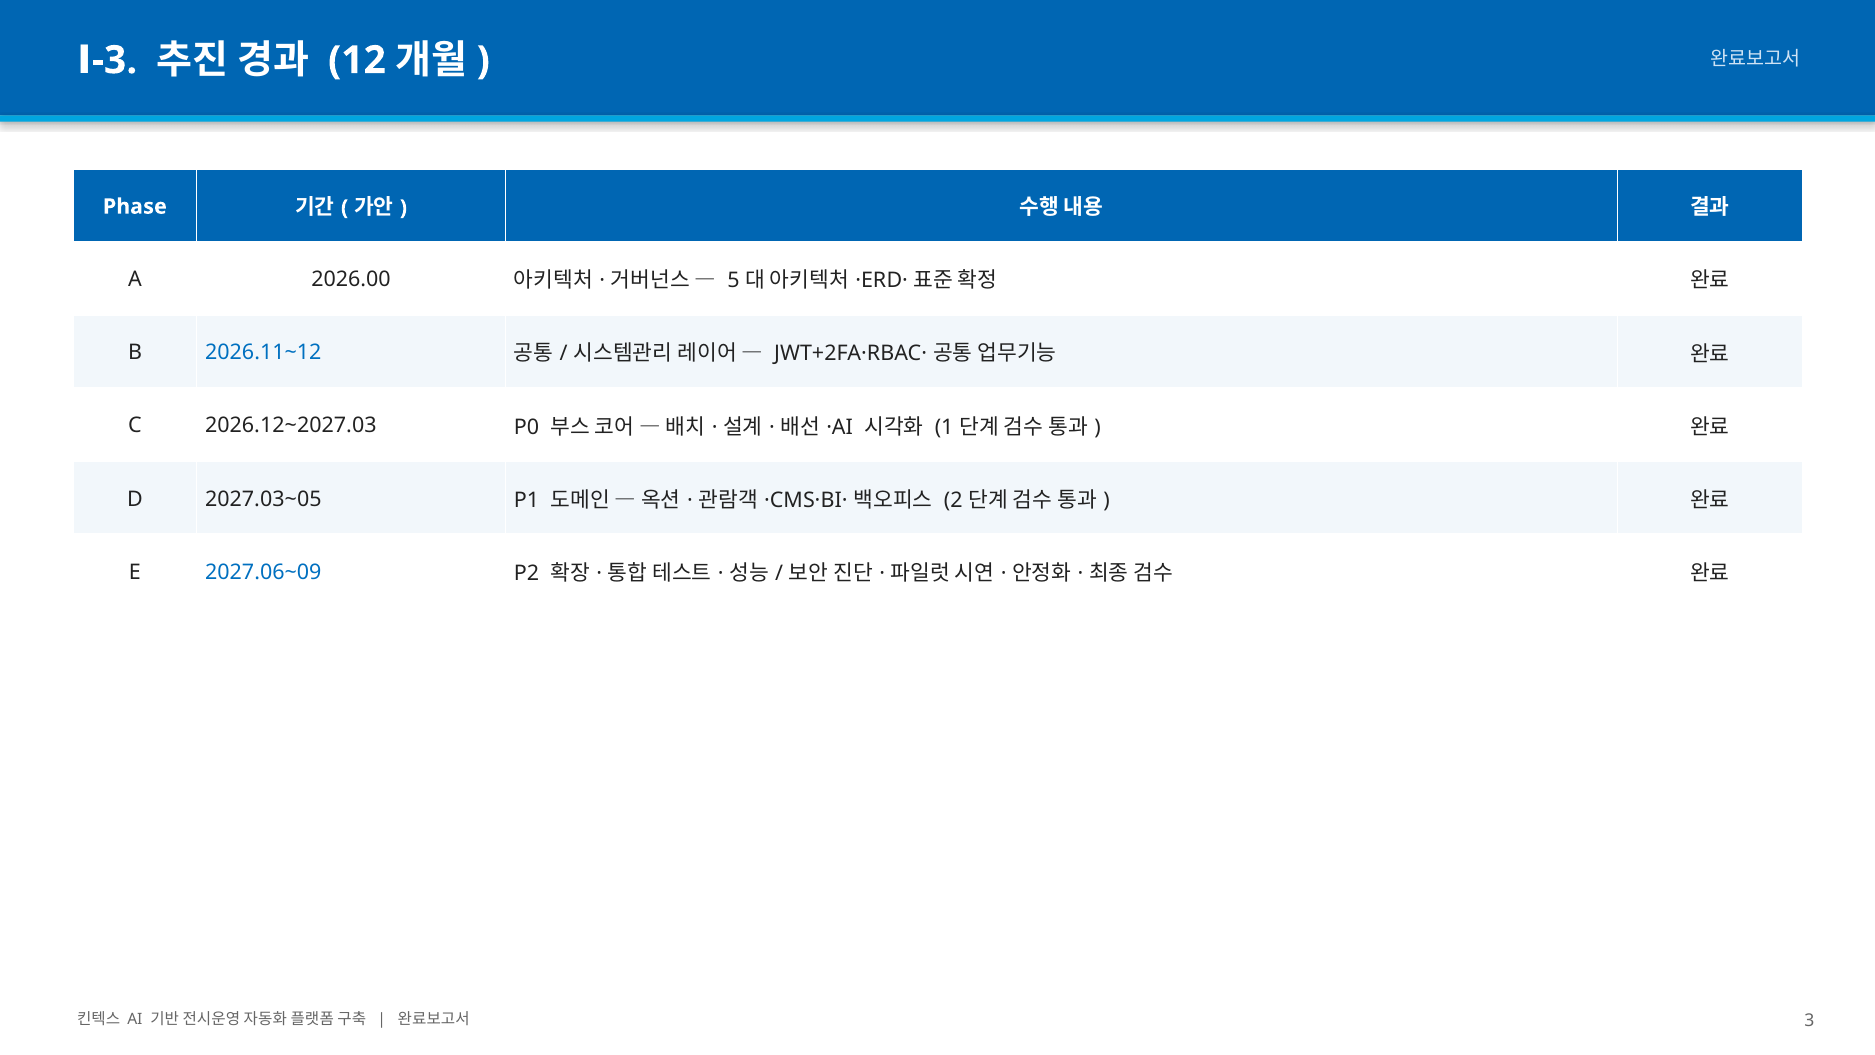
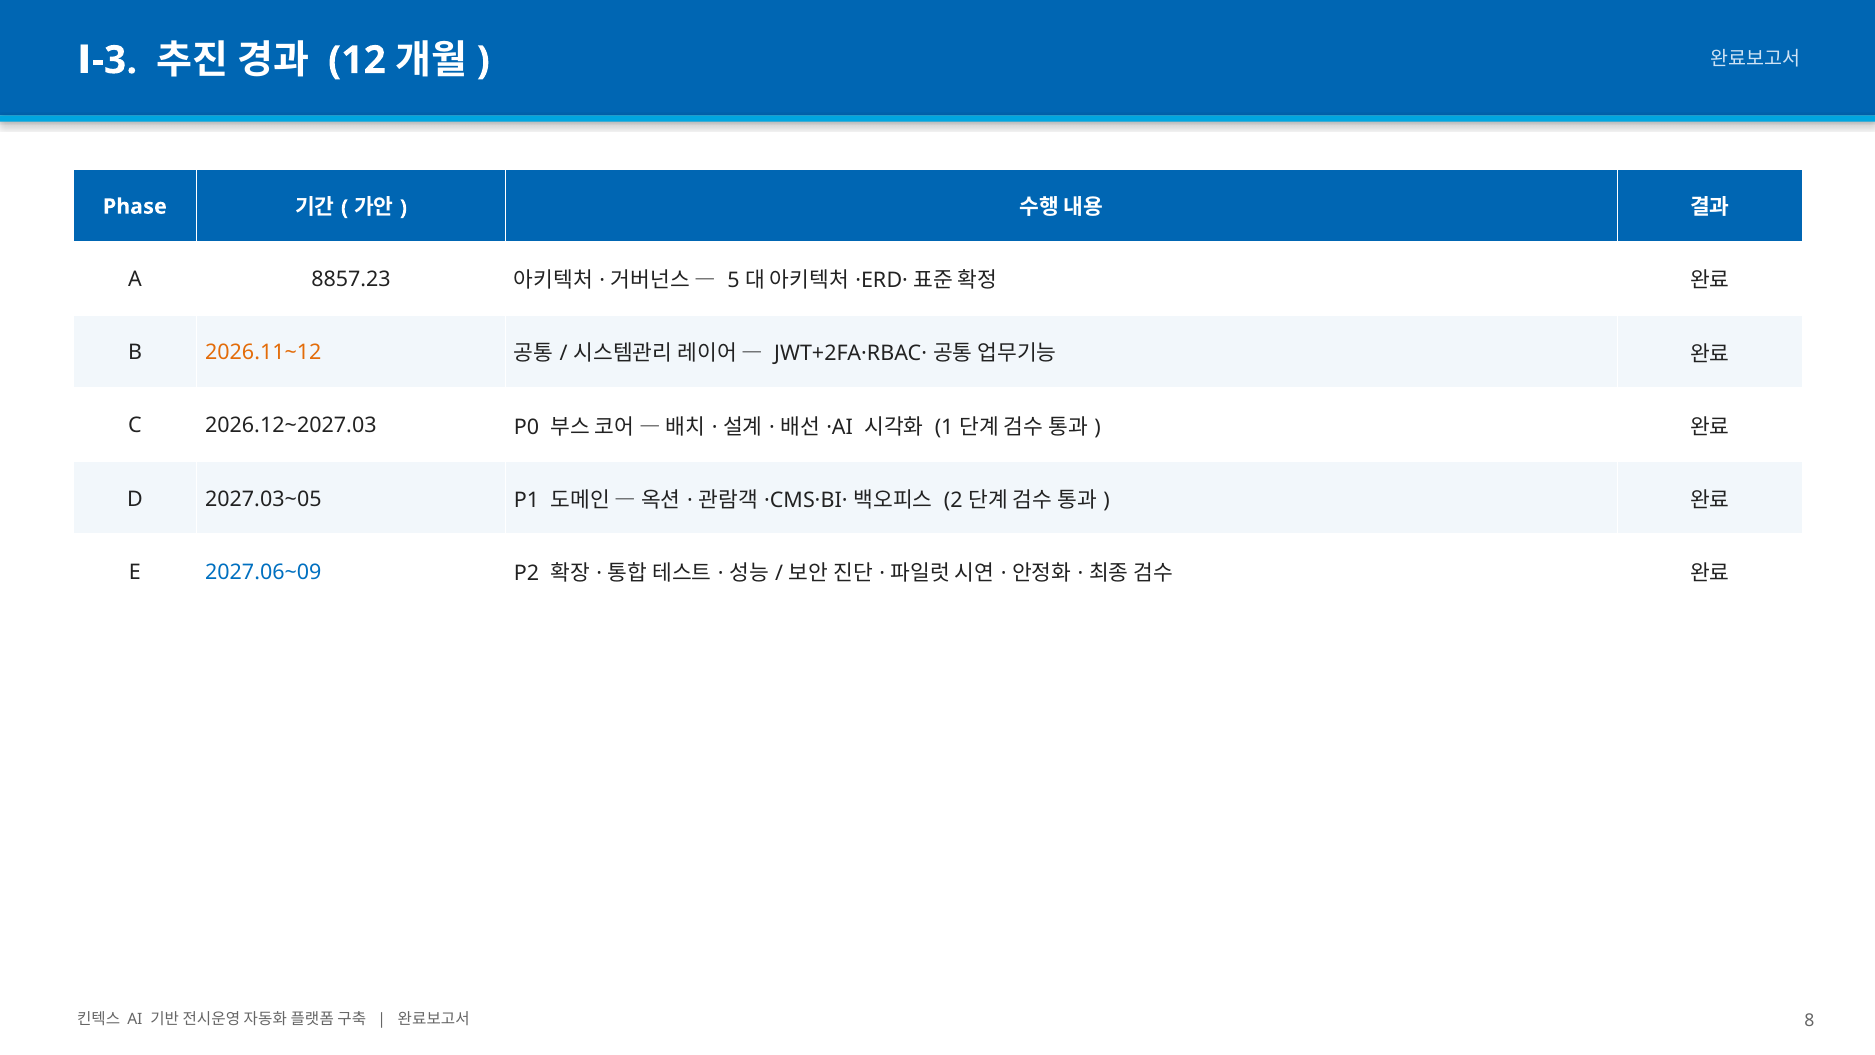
2026.00: 2026.00 -> 8857.23 (351, 280)
2026.11~12 colour: blue -> orange (263, 353)
3: 3 -> 8 (1810, 1020)
